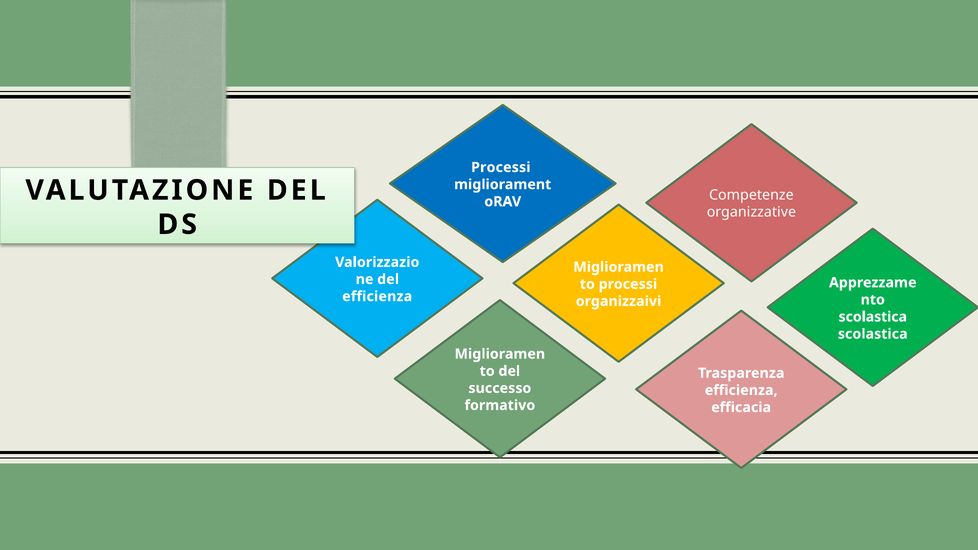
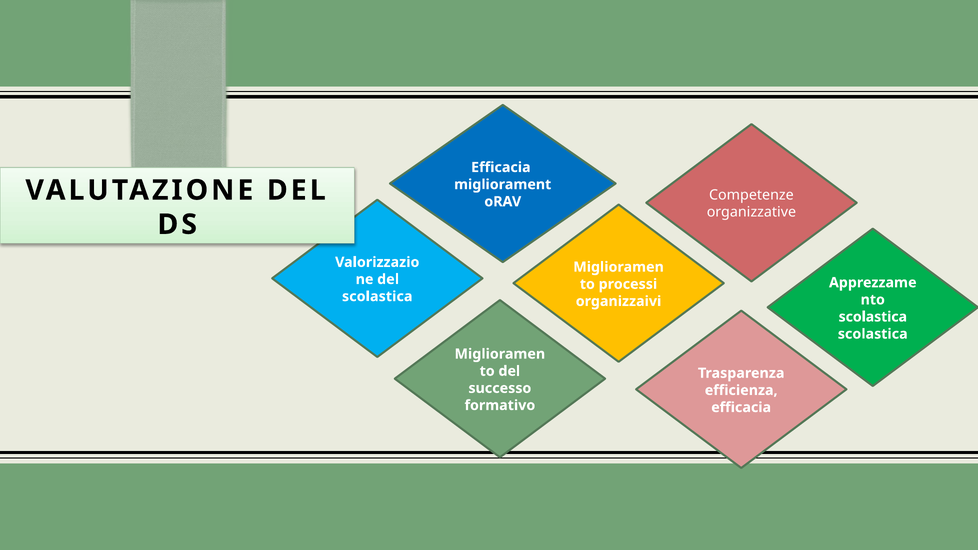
Processi: Processi -> Efficacia (501, 167)
efficienza: efficienza -> scolastica (377, 297)
